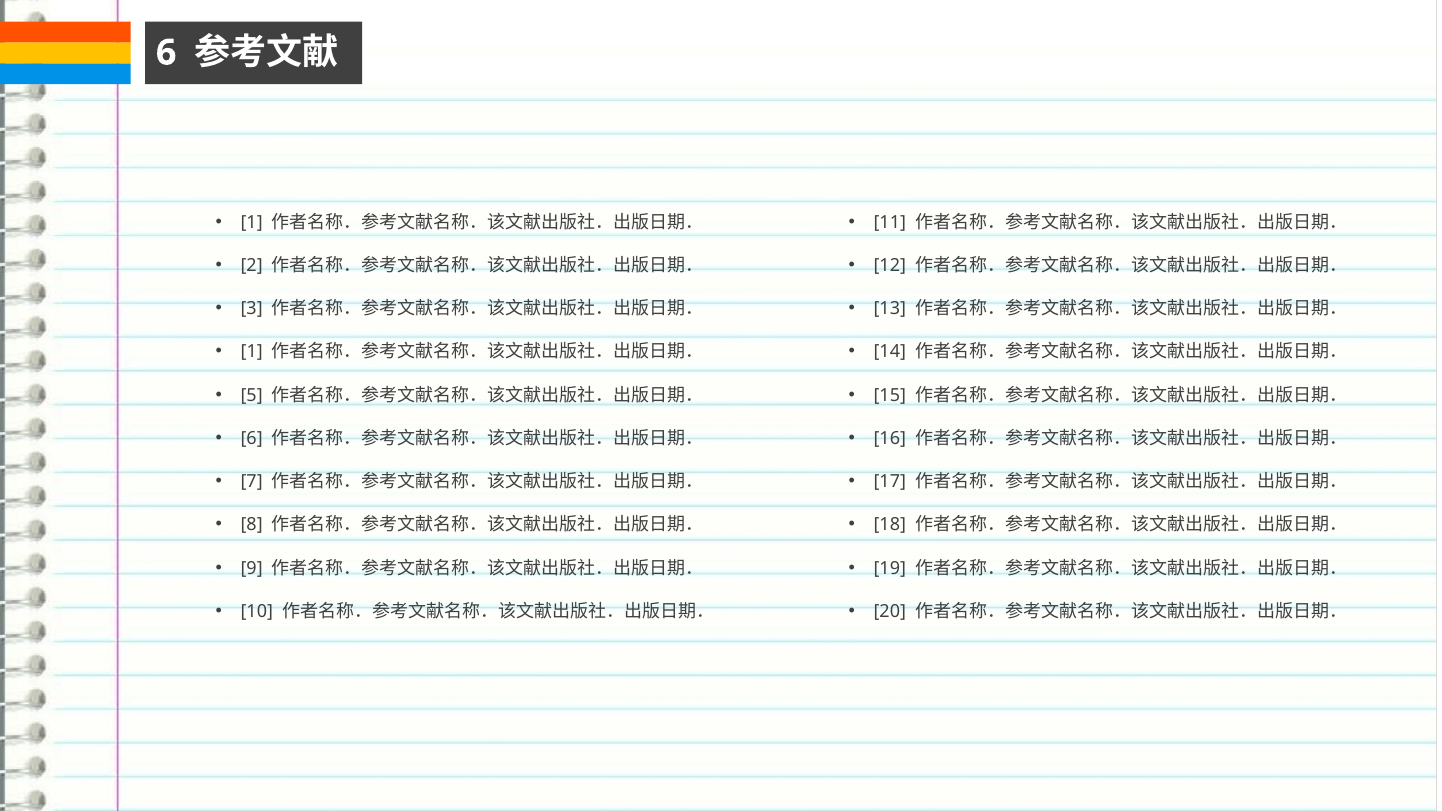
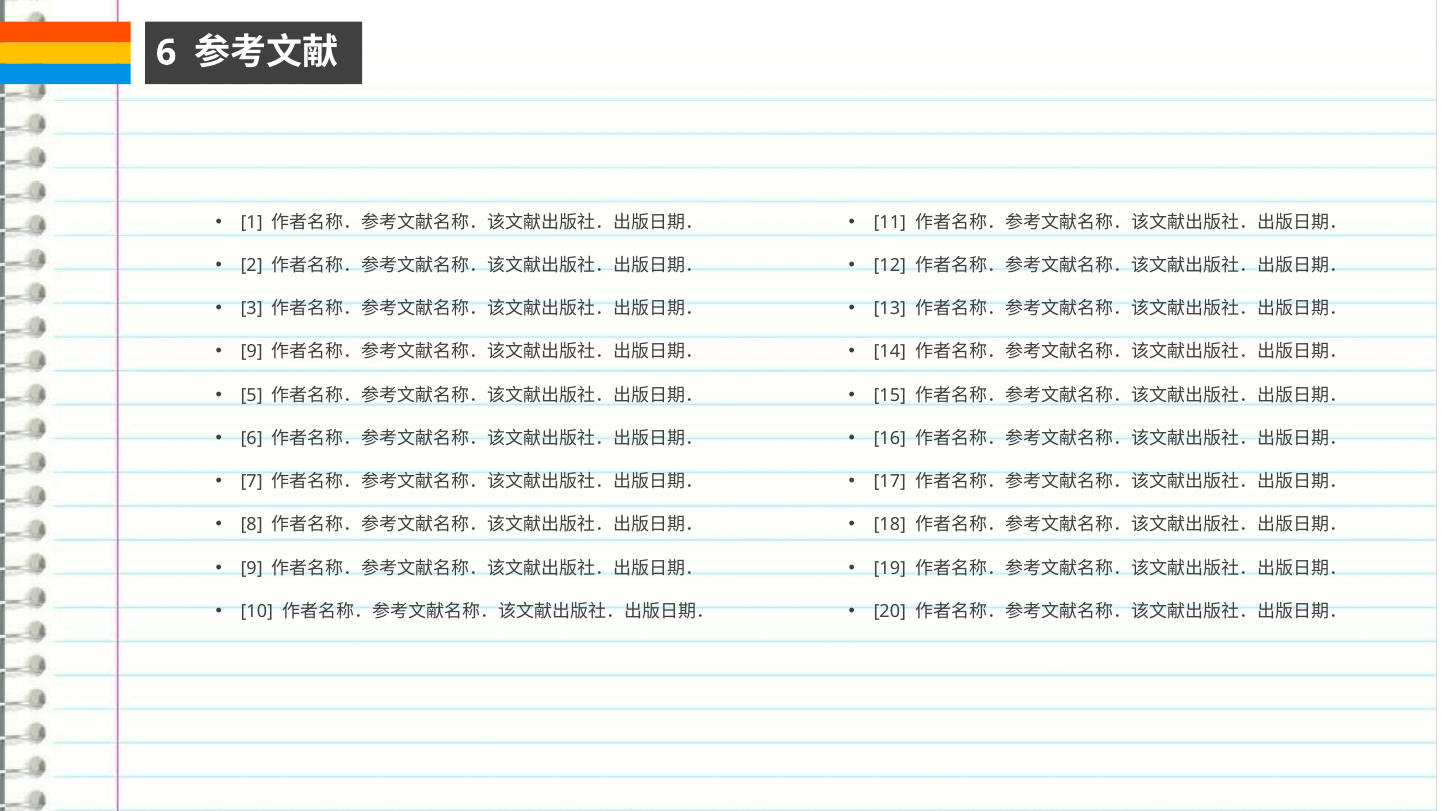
1: 1 -> 9 (252, 352)
